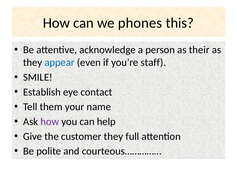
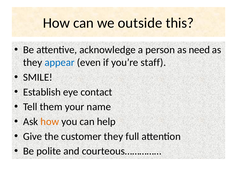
phones: phones -> outside (140, 23)
their: their -> need (199, 50)
how colour: purple -> orange (50, 121)
